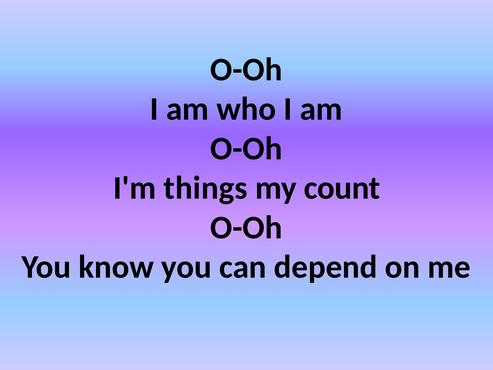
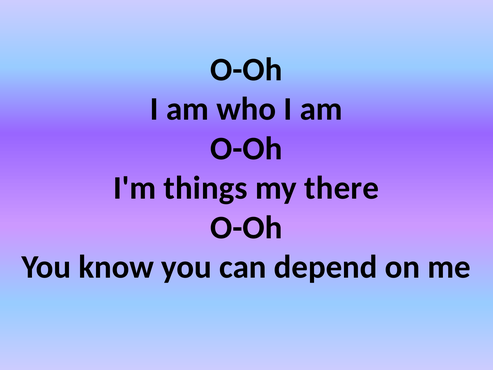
count: count -> there (342, 188)
